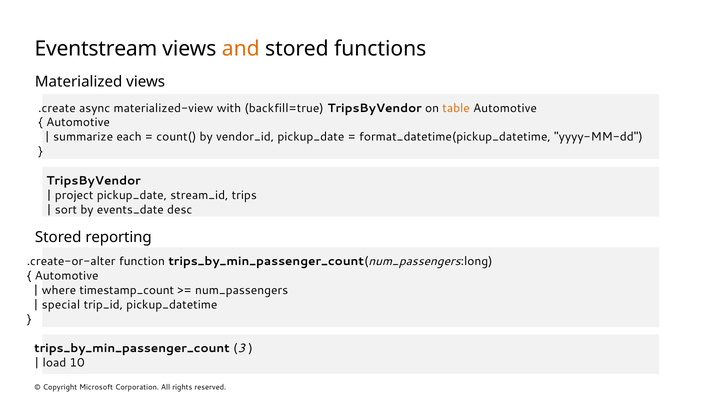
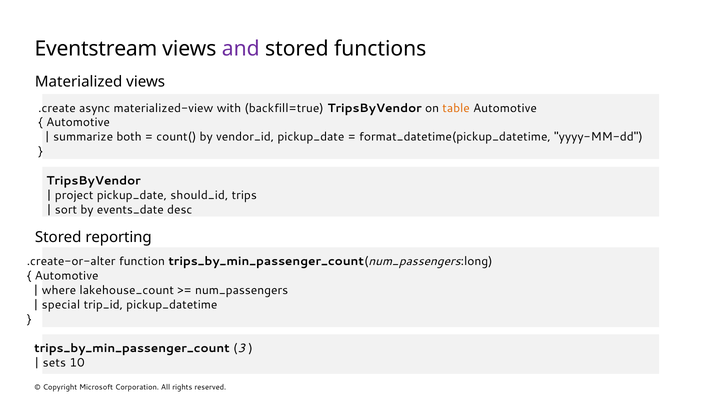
and colour: orange -> purple (241, 49)
each: each -> both (129, 137)
stream_id: stream_id -> should_id (199, 195)
timestamp_count: timestamp_count -> lakehouse_count (127, 290)
load: load -> sets (54, 363)
